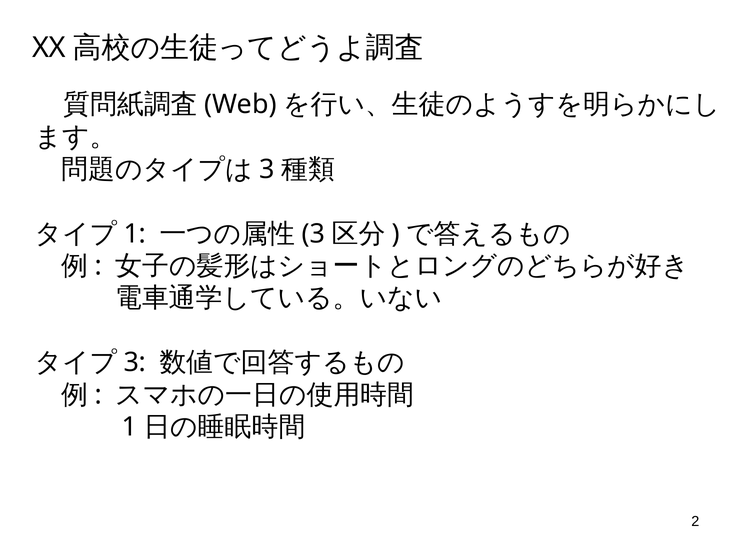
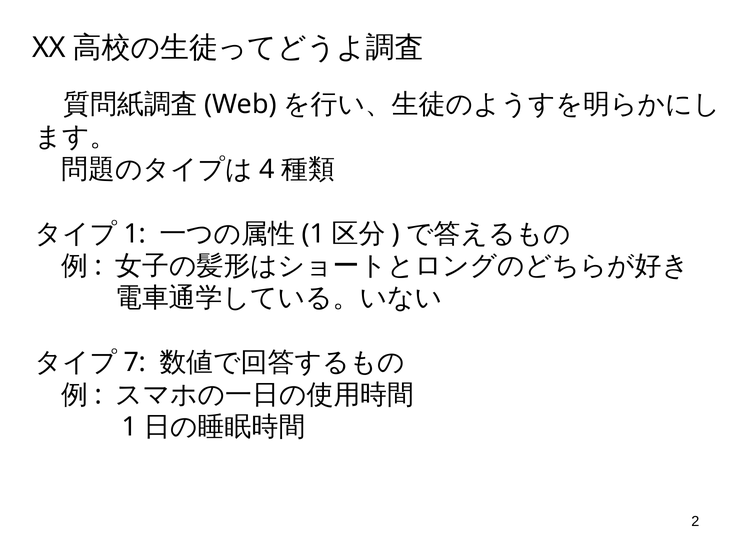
3: 3 -> 4 (267, 169)
3: 3 -> 1 (314, 234)
3: 3 -> 7 (135, 363)
